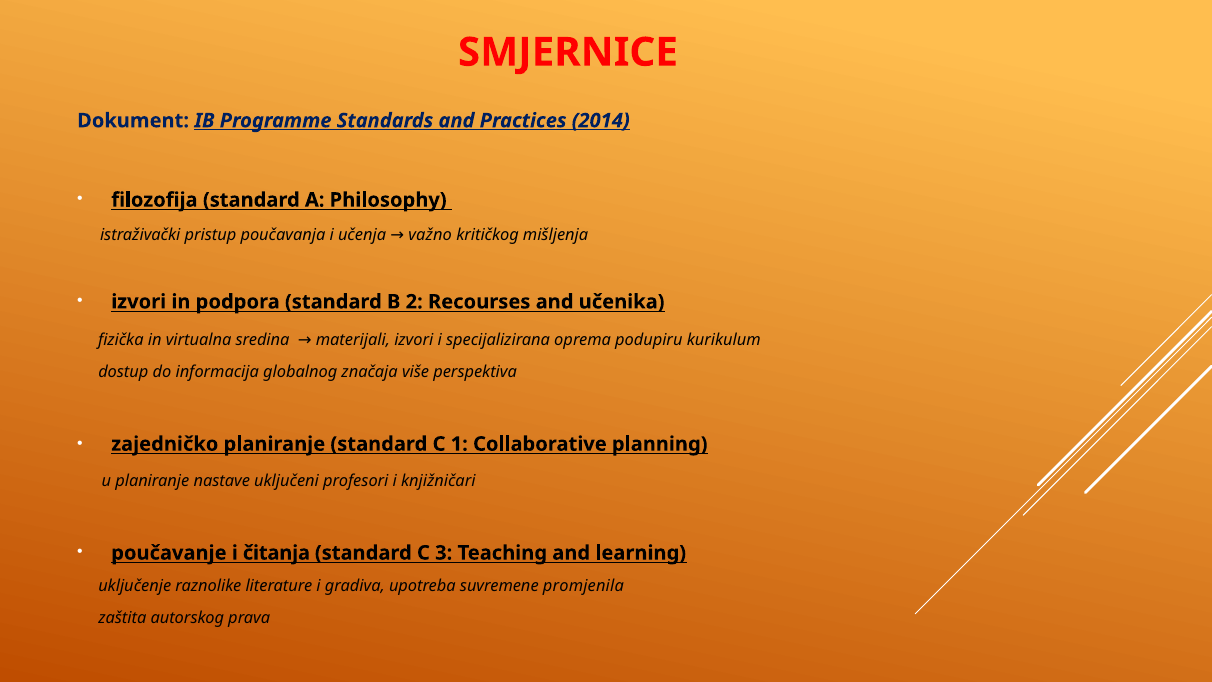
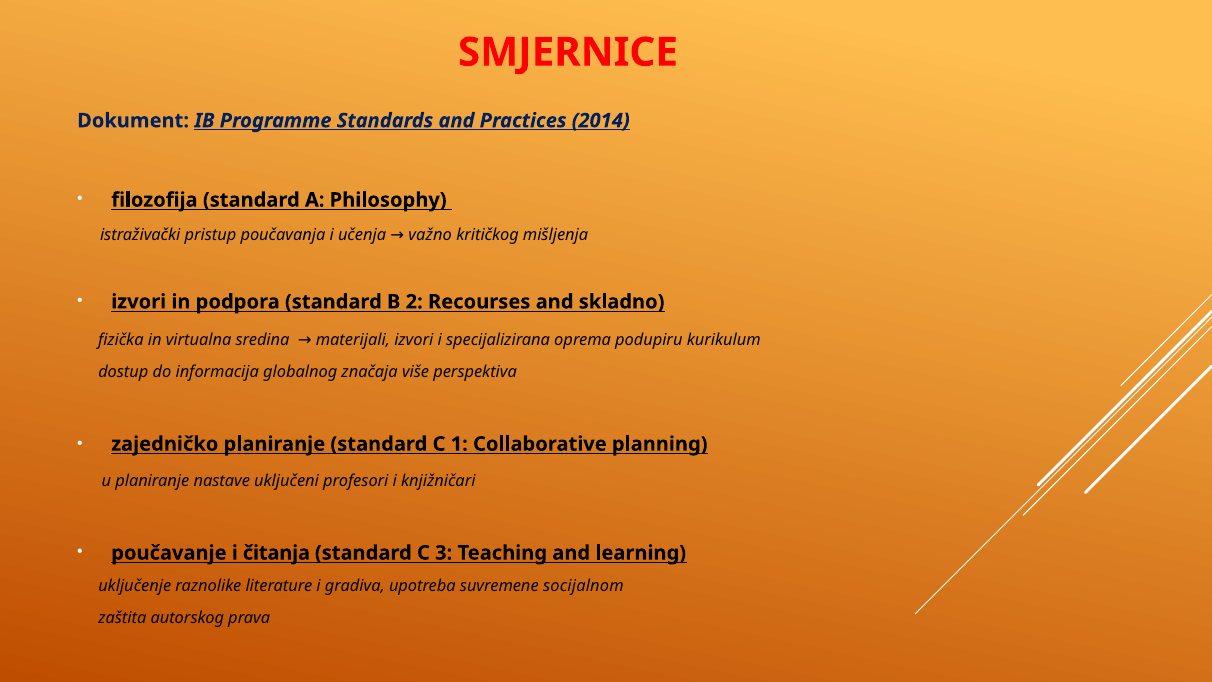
učenika: učenika -> skladno (622, 302)
promjenila: promjenila -> socijalnom (583, 586)
